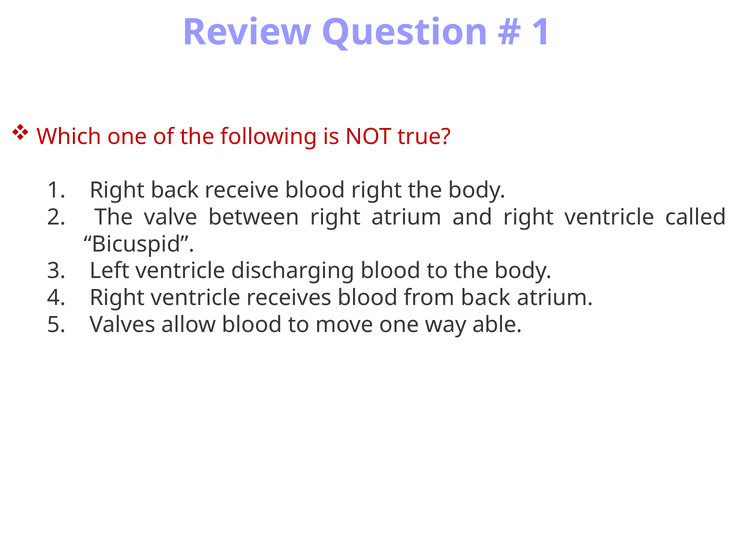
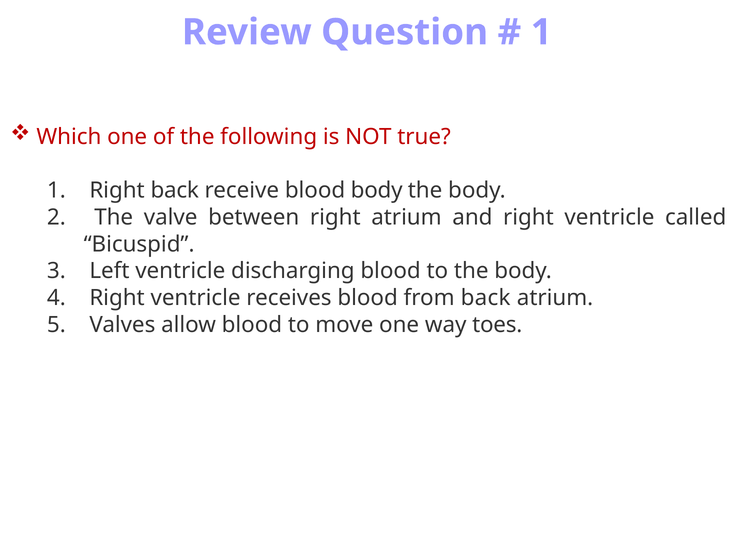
blood right: right -> body (377, 191)
able: able -> toes (497, 325)
